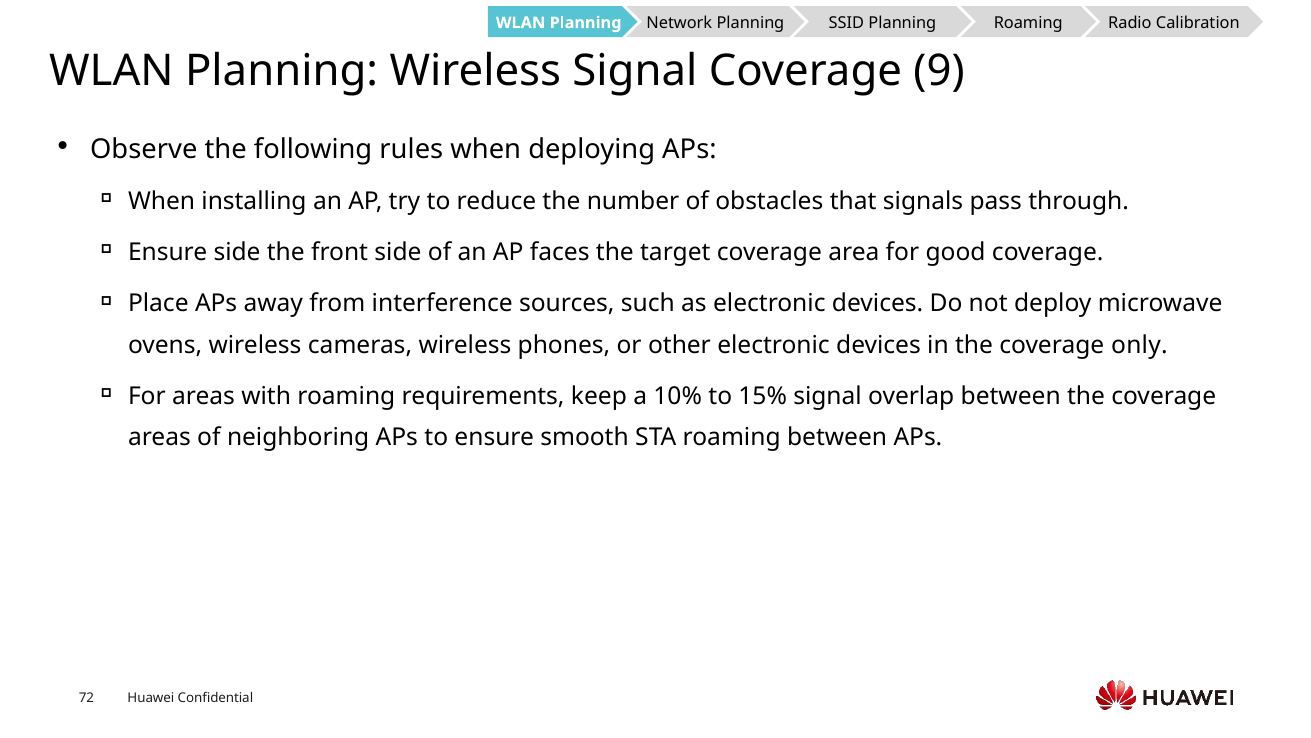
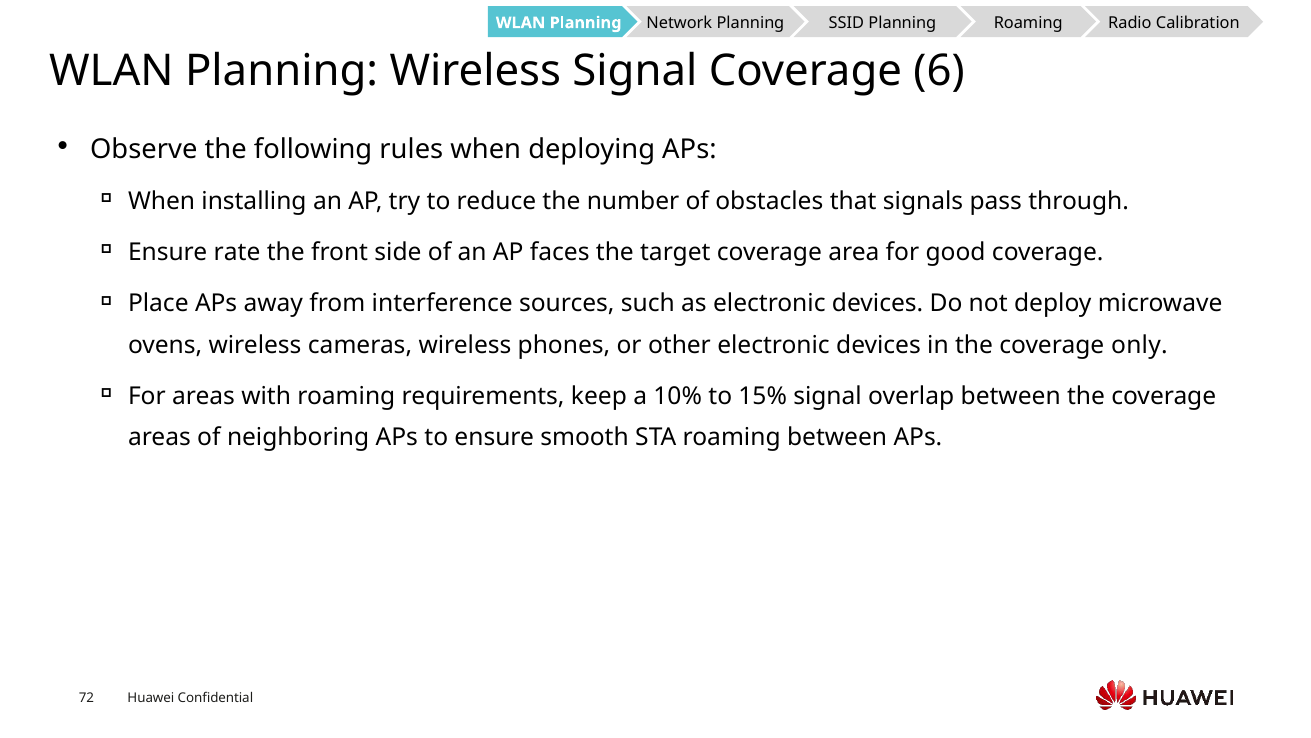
9: 9 -> 6 (939, 71)
Ensure side: side -> rate (237, 253)
